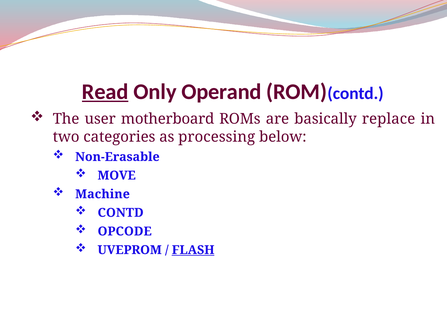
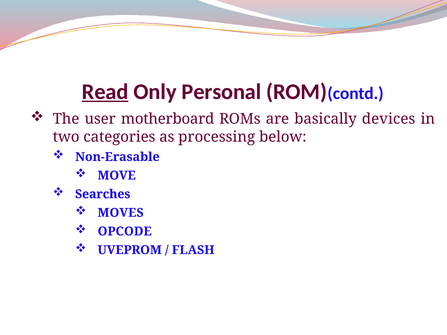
Operand: Operand -> Personal (221, 92)
replace: replace -> devices (389, 119)
Machine: Machine -> Searches (103, 194)
CONTD: CONTD -> MOVES (121, 213)
FLASH underline: present -> none (193, 250)
